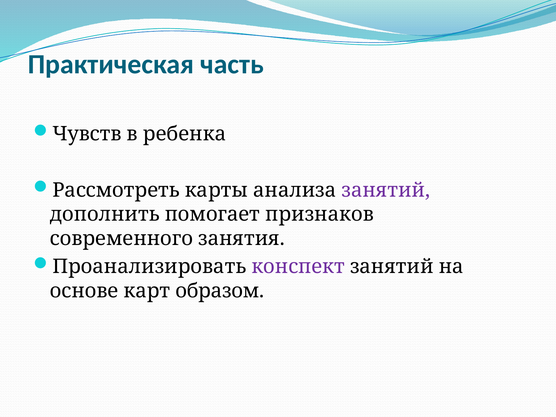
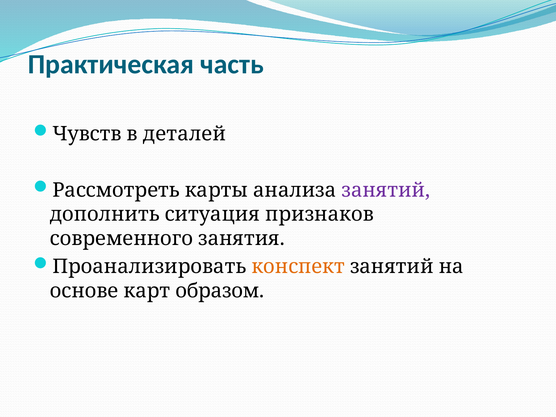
ребенка: ребенка -> деталей (184, 134)
помогает: помогает -> ситуация (212, 214)
конспект colour: purple -> orange (298, 267)
